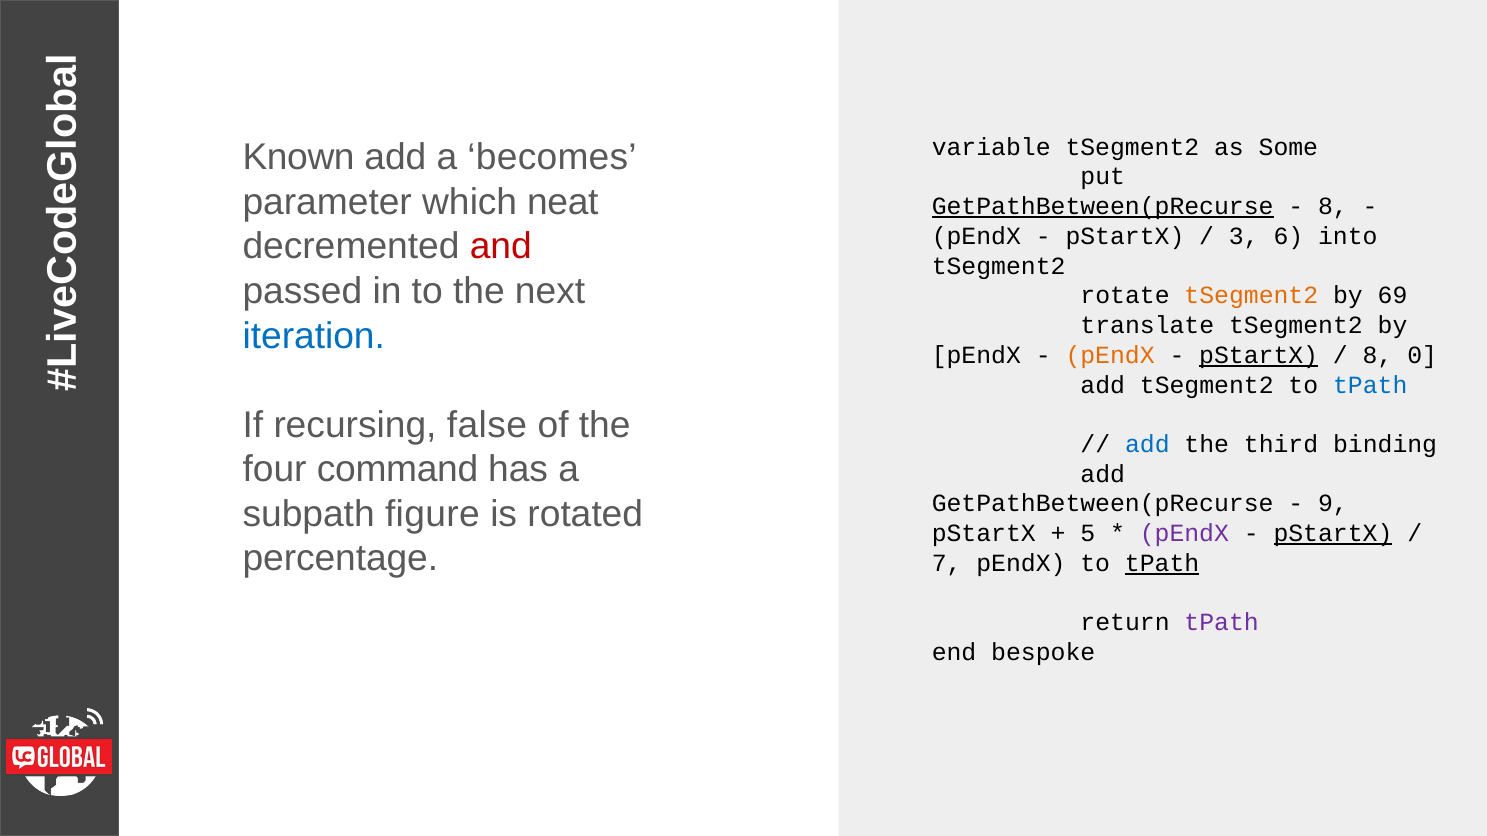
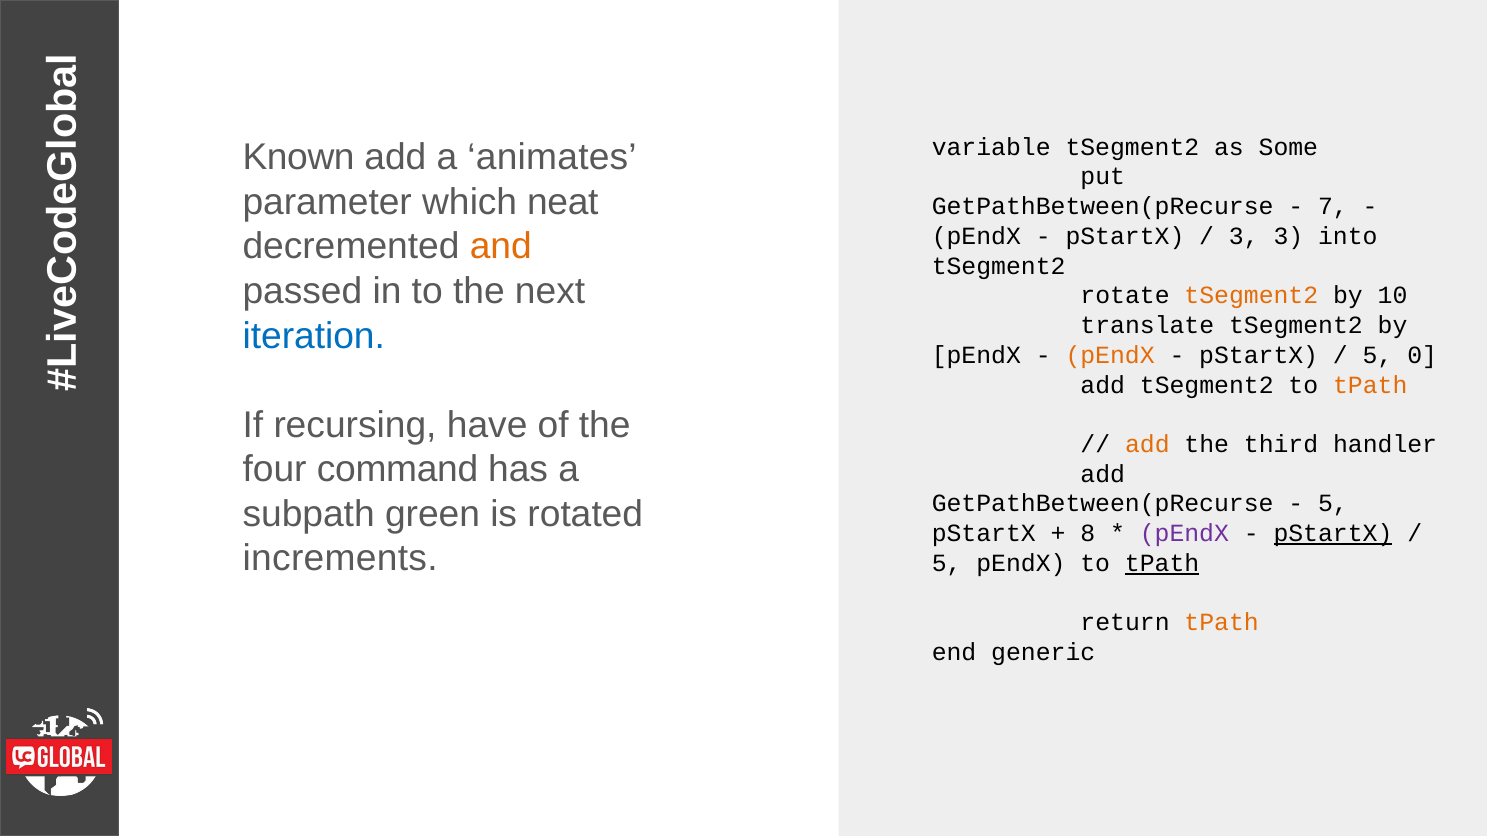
becomes: becomes -> animates (552, 158)
GetPathBetween(pRecurse underline: present -> none (1103, 207)
8: 8 -> 7 (1333, 207)
3 6: 6 -> 3 (1288, 236)
and colour: red -> orange (501, 247)
69: 69 -> 10 (1393, 296)
pStartX underline: present -> none (1259, 355)
8: 8 -> 5 (1378, 355)
tPath colour: blue -> orange (1370, 385)
false: false -> have (487, 425)
add colour: blue -> orange (1147, 445)
binding: binding -> handler (1385, 445)
9: 9 -> 5 (1333, 504)
figure: figure -> green (433, 514)
5: 5 -> 8 (1088, 534)
percentage: percentage -> increments (340, 559)
7: 7 -> 5 (947, 564)
tPath colour: purple -> orange (1222, 623)
bespoke: bespoke -> generic (1043, 653)
